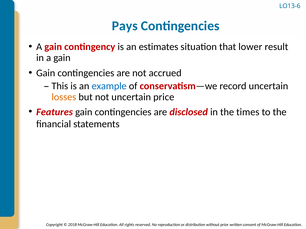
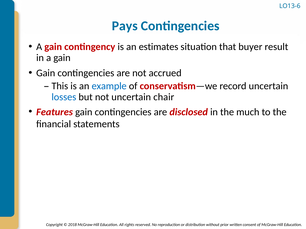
lower: lower -> buyer (250, 47)
losses colour: orange -> blue (64, 97)
price: price -> chair (164, 97)
times: times -> much (248, 112)
